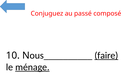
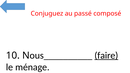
ménage underline: present -> none (32, 67)
